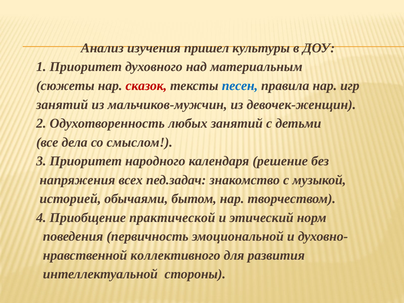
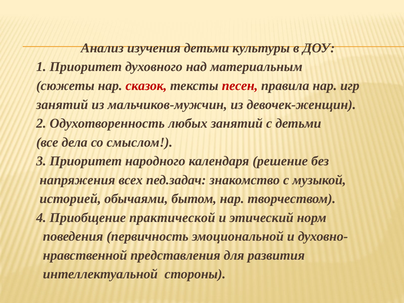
изучения пришел: пришел -> детьми (207, 48)
песен colour: blue -> red (240, 86)
коллективного: коллективного -> представления (175, 255)
